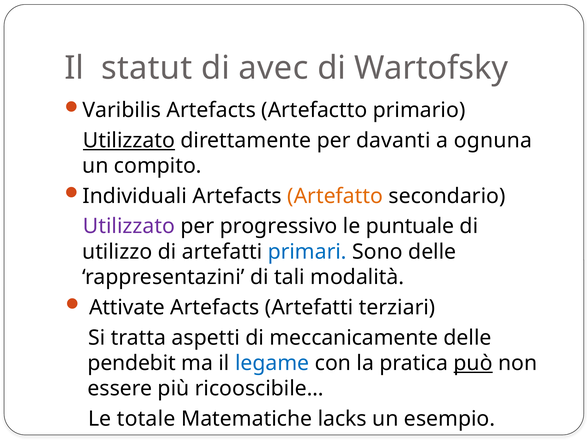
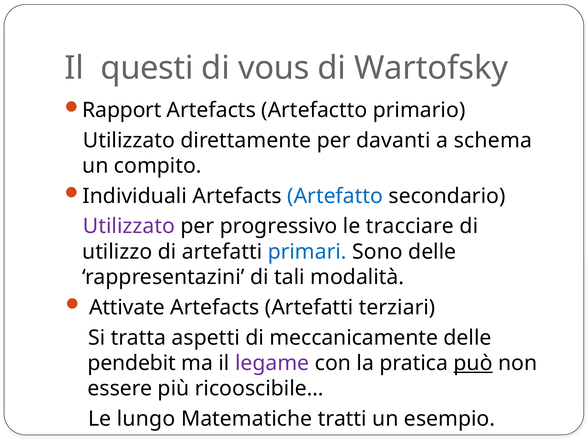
statut: statut -> questi (147, 68)
avec: avec -> vous (274, 68)
Varibilis: Varibilis -> Rapport (122, 110)
Utilizzato underline: present -> none (129, 140)
ognuna: ognuna -> schema (493, 140)
Artefatto colour: orange -> blue (335, 196)
puntuale: puntuale -> tracciare (410, 226)
legame colour: blue -> purple (272, 363)
totale: totale -> lungo (146, 419)
lacks: lacks -> tratti (342, 419)
